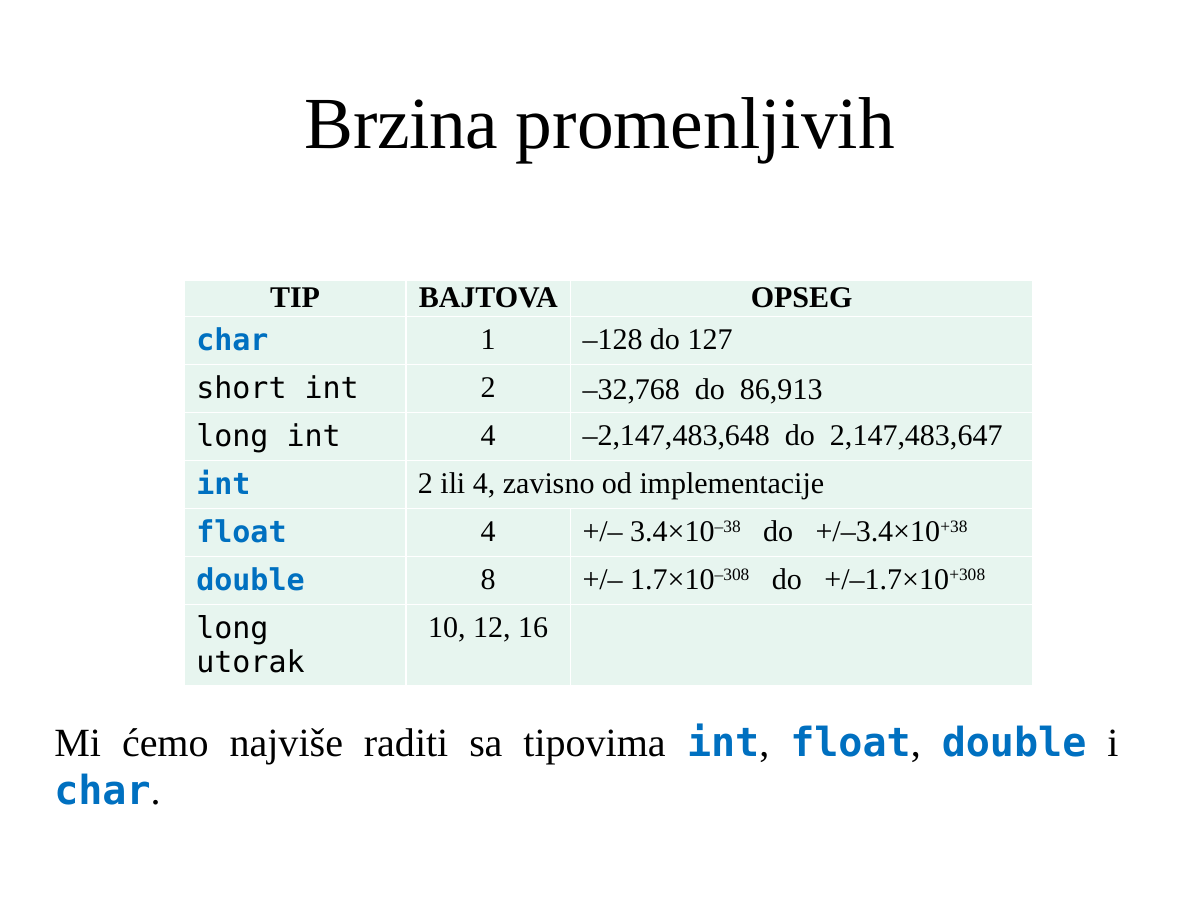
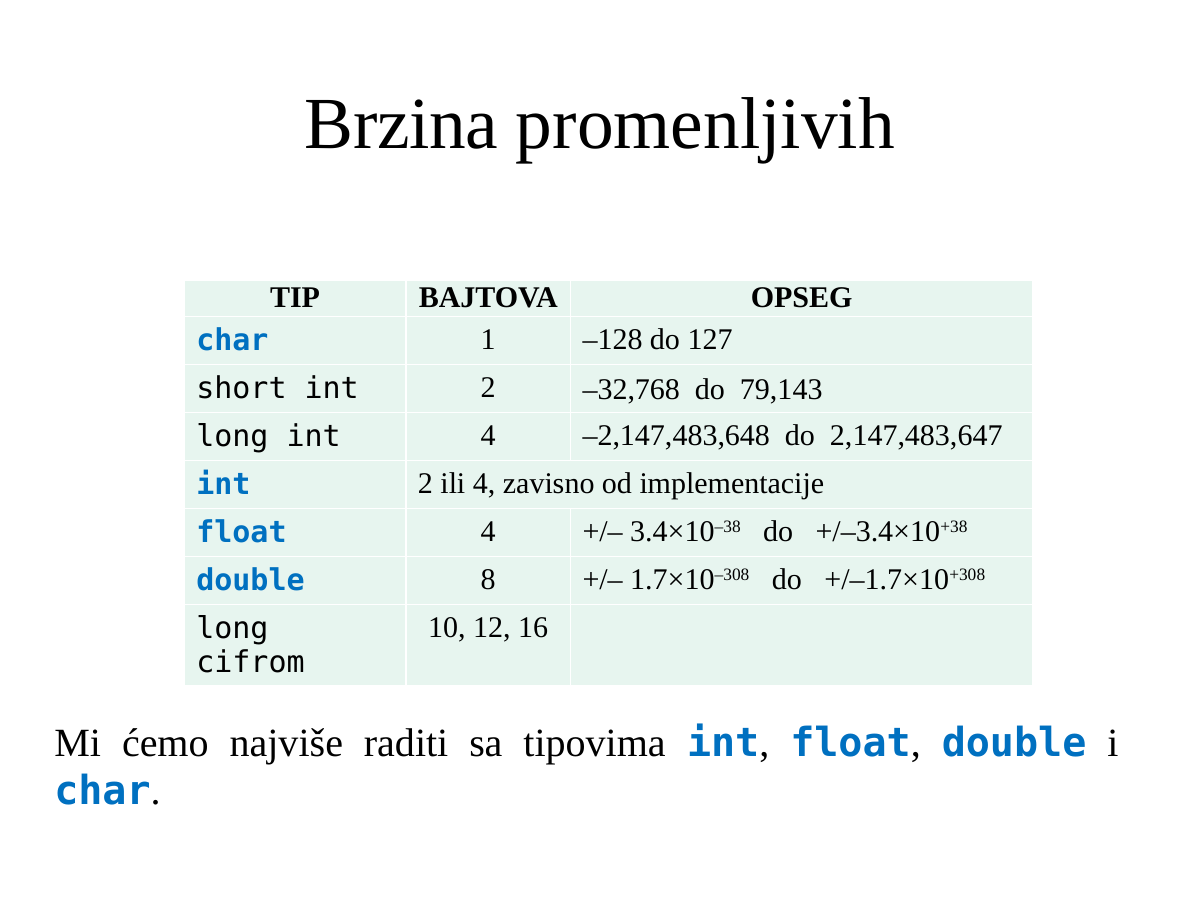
86,913: 86,913 -> 79,143 (781, 390)
utorak: utorak -> cifrom (250, 663)
